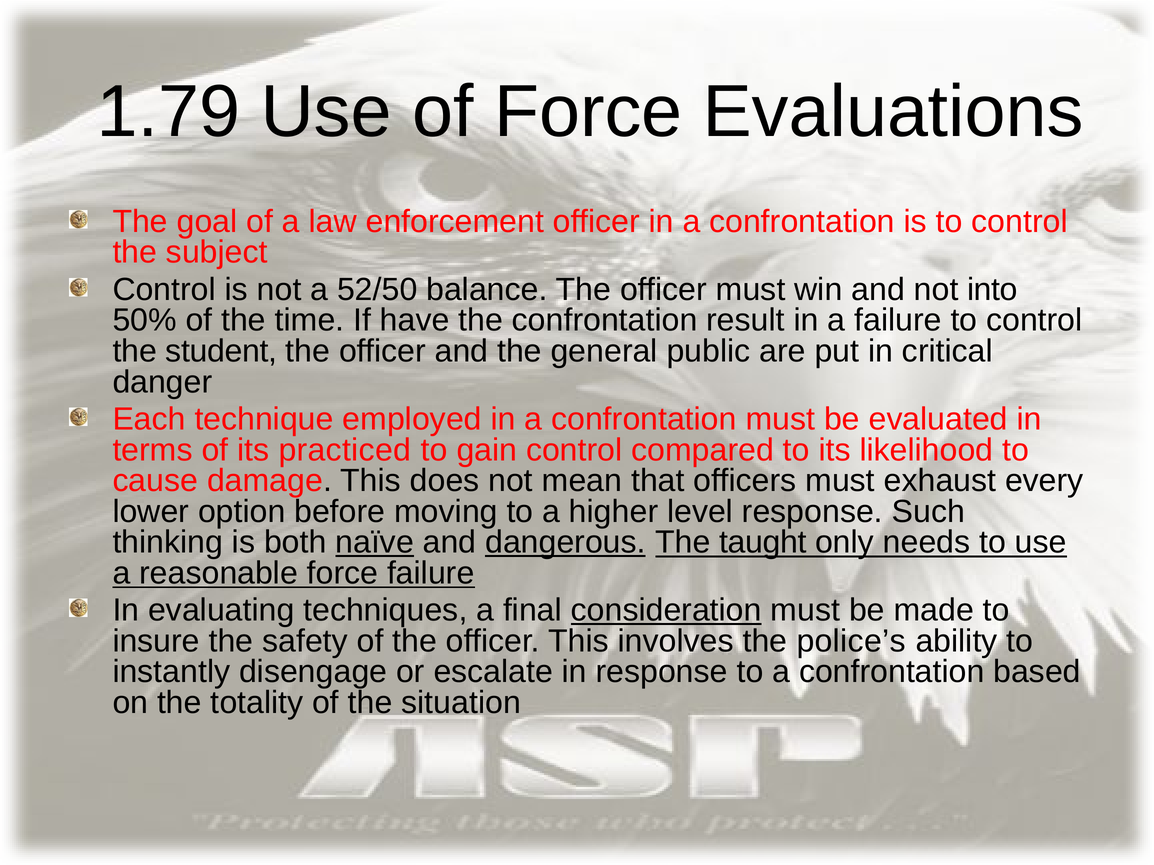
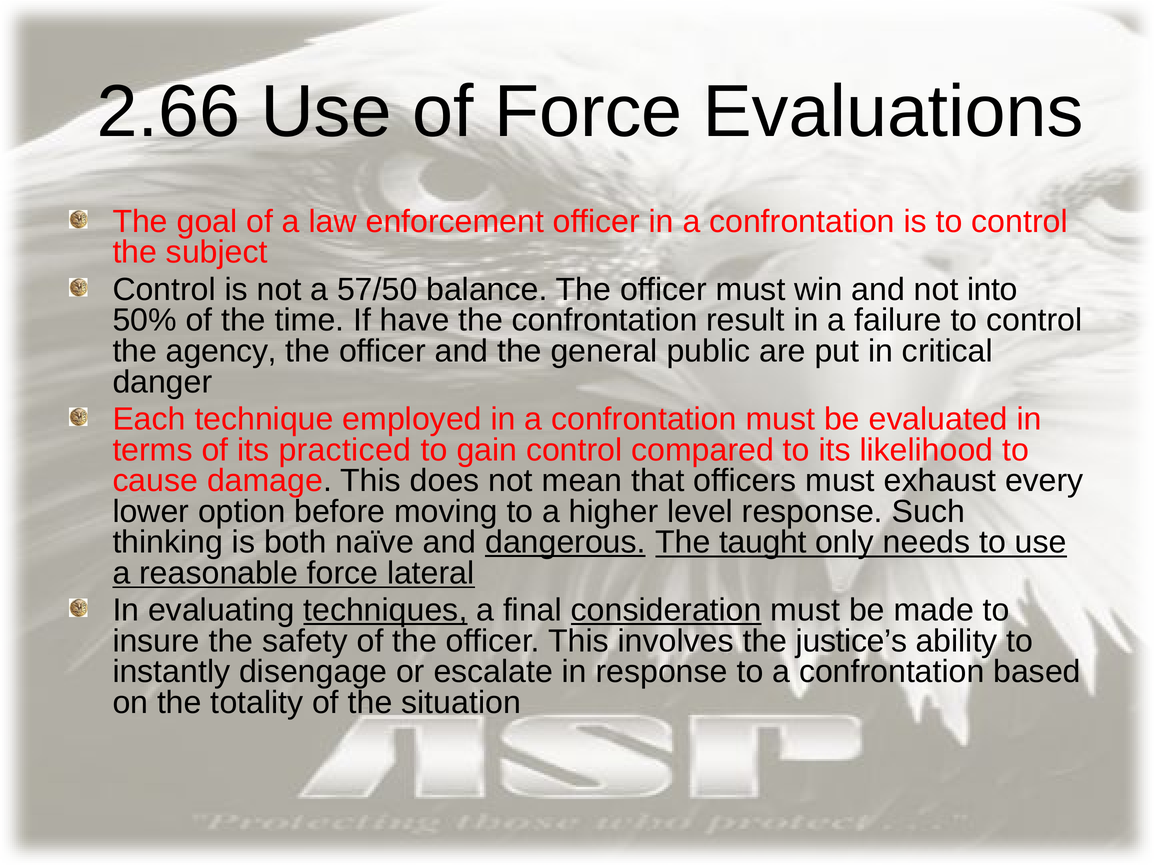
1.79: 1.79 -> 2.66 (169, 112)
52/50: 52/50 -> 57/50 (377, 290)
student: student -> agency (221, 351)
naïve underline: present -> none (375, 543)
force failure: failure -> lateral (431, 573)
techniques underline: none -> present (385, 611)
police’s: police’s -> justice’s (852, 641)
